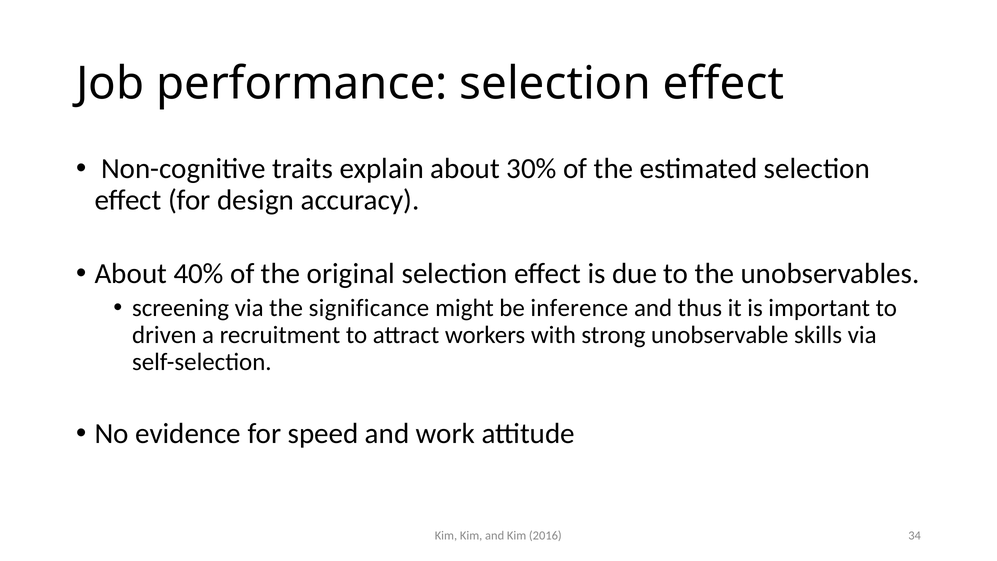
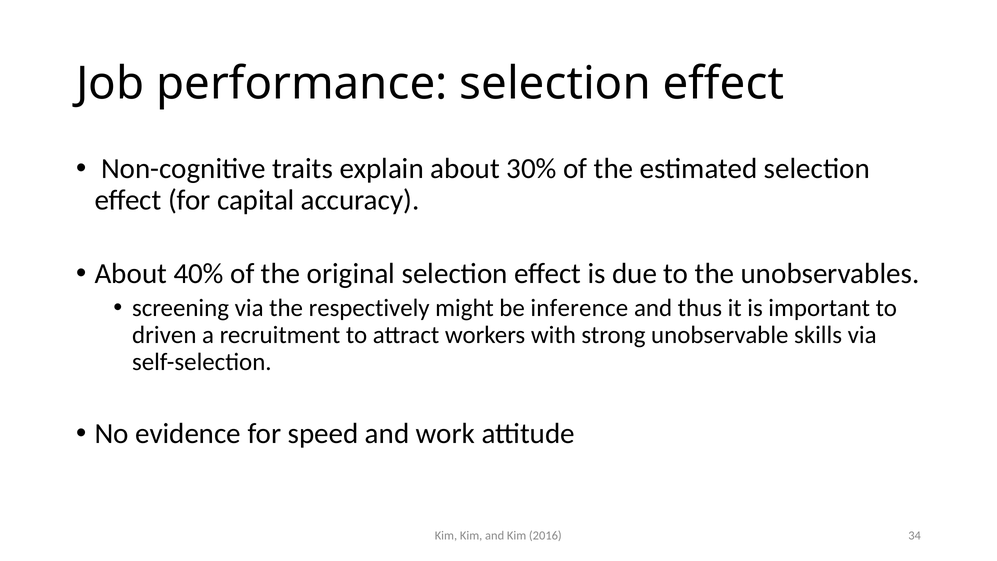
design: design -> capital (256, 200)
significance: significance -> respectively (369, 308)
